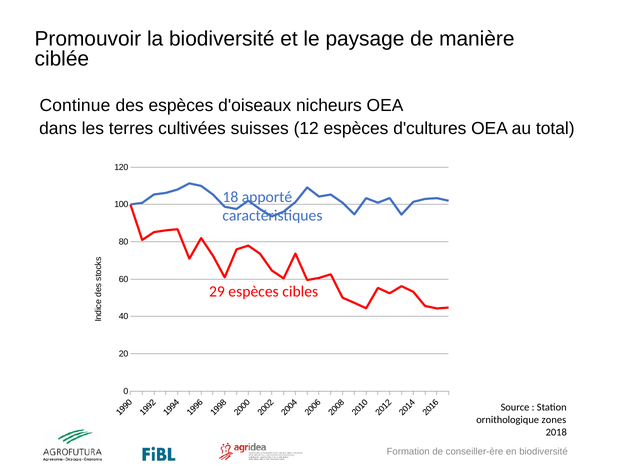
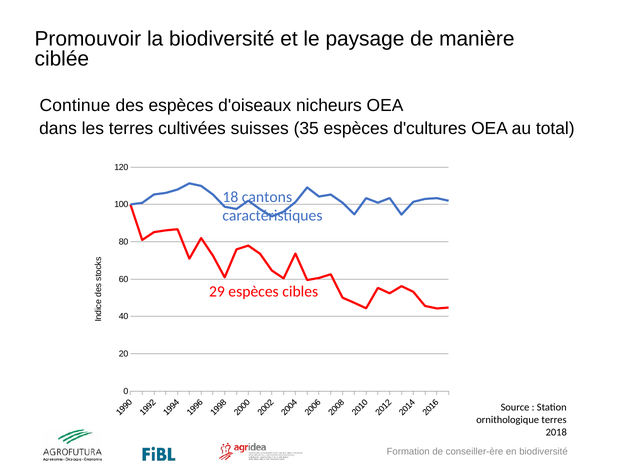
12: 12 -> 35 (306, 128)
apporté: apporté -> cantons (267, 197)
ornithologique zones: zones -> terres (554, 419)
